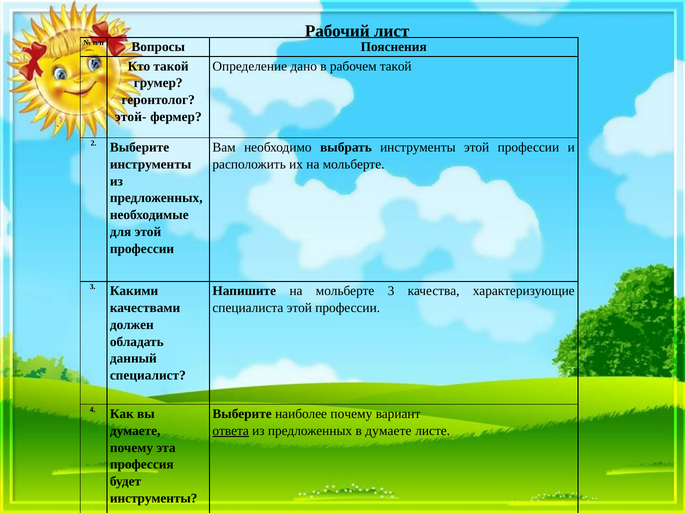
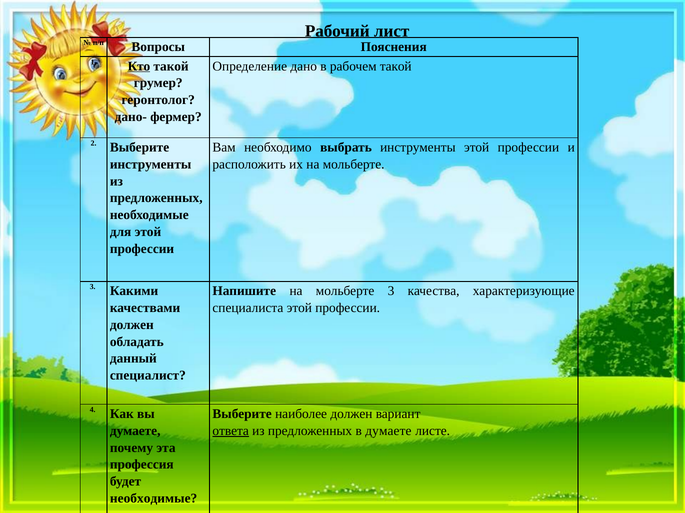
Кто underline: none -> present (139, 66)
этой-: этой- -> дано- (131, 117)
наиболее почему: почему -> должен (351, 414)
инструменты: инструменты -> необходимые (154, 499)
